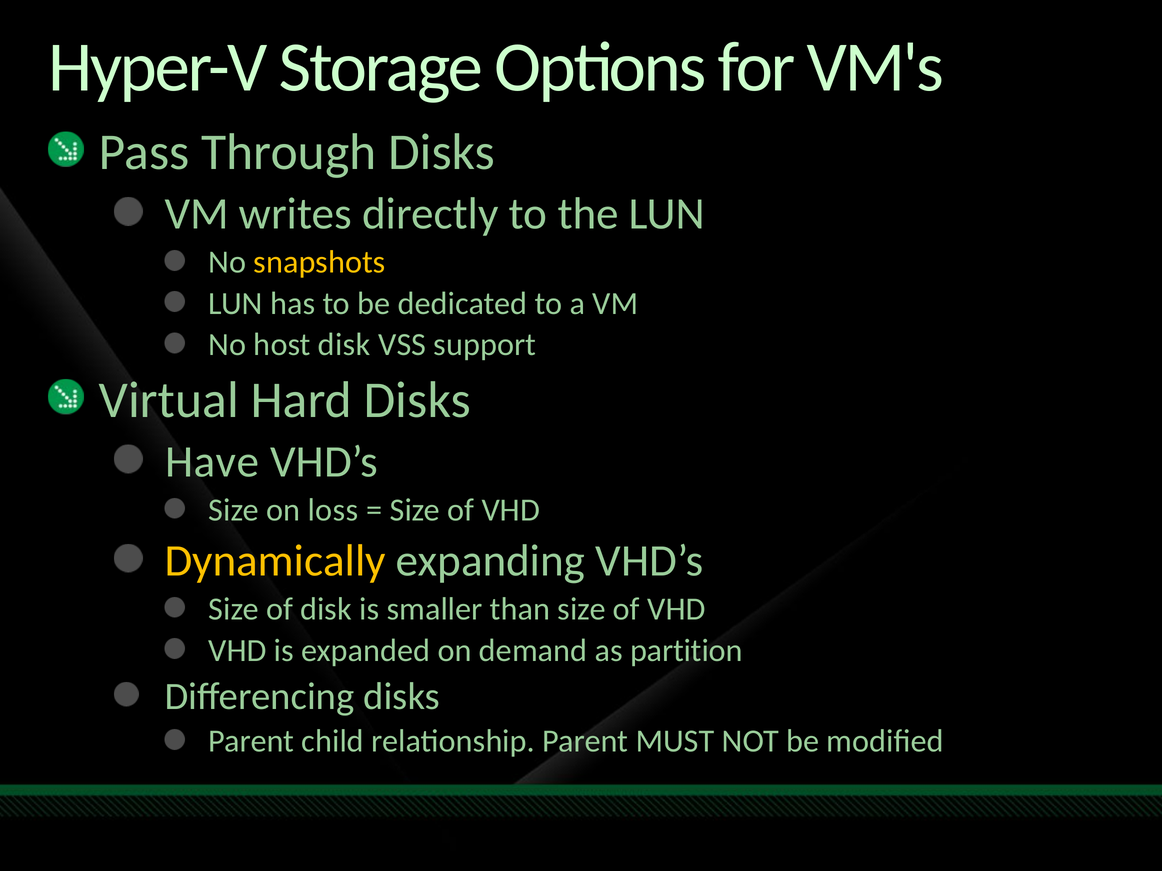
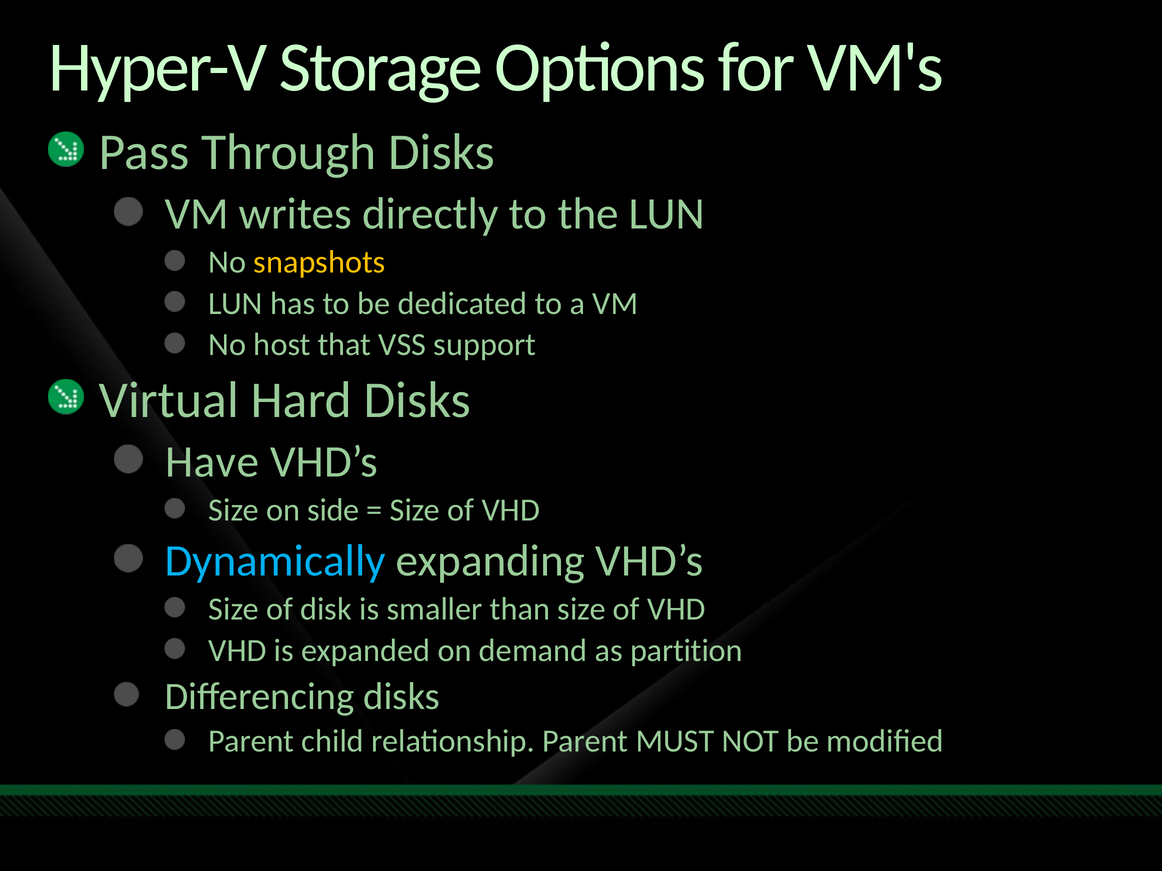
host disk: disk -> that (345, 345)
loss: loss -> side (333, 510)
Dynamically colour: yellow -> light blue (275, 561)
